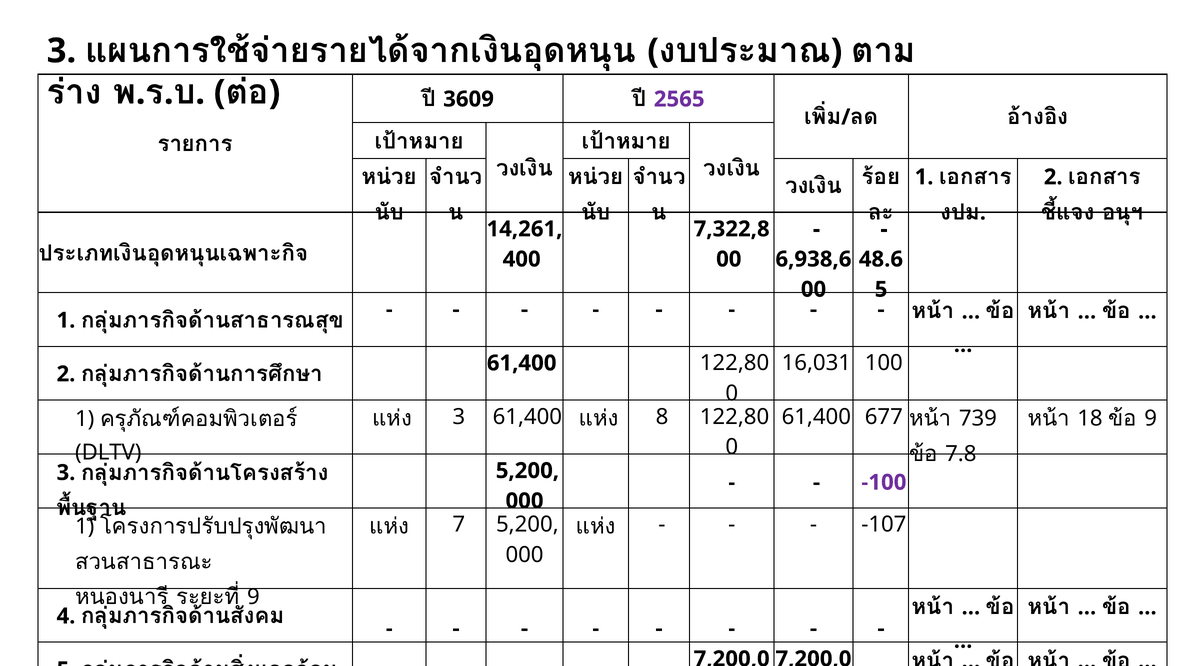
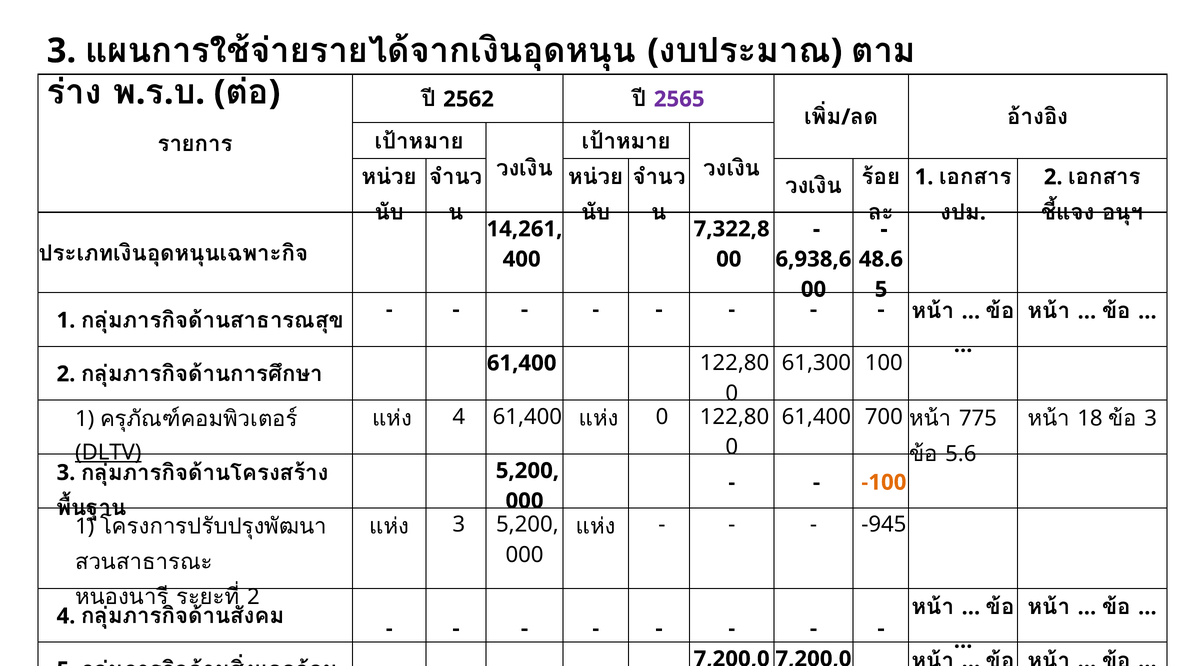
3609: 3609 -> 2562 (469, 99)
16,031: 16,031 -> 61,300 (816, 363)
677: 677 -> 700 (884, 417)
739: 739 -> 775 (978, 419)
3: 3 -> 4 (459, 417)
8: 8 -> 0 (662, 417)
9: 9 -> 3 (1151, 419)
DLTV underline: none -> present (108, 453)
7.8: 7.8 -> 5.6 (961, 454)
-100 colour: purple -> orange (884, 483)
7: 7 -> 3 (459, 525)
-107: -107 -> -945 (884, 525)
9: 9 -> 2 (253, 598)
